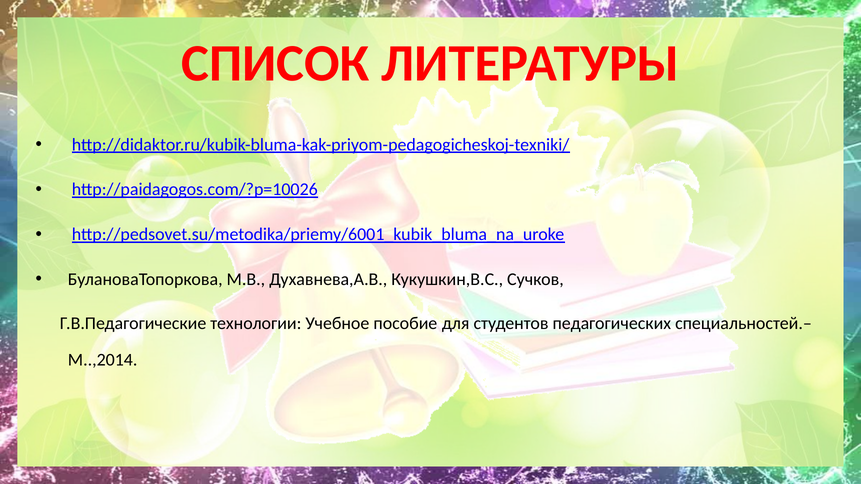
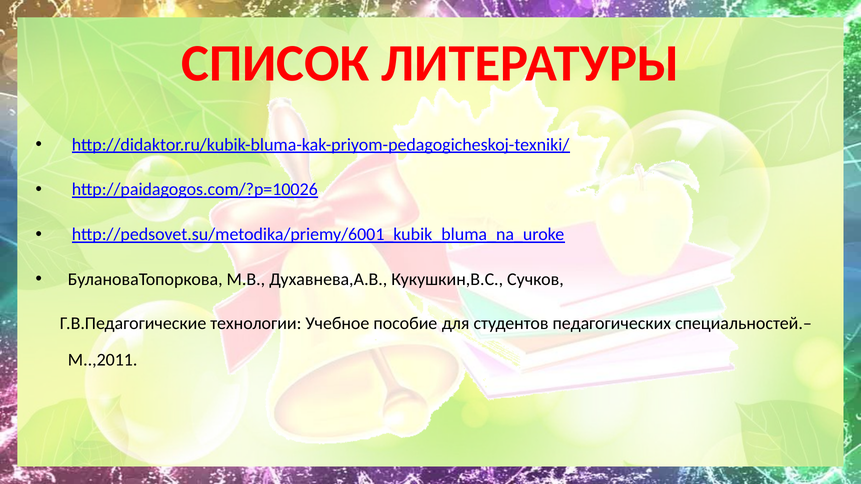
М..,2014: М..,2014 -> М..,2011 (103, 360)
